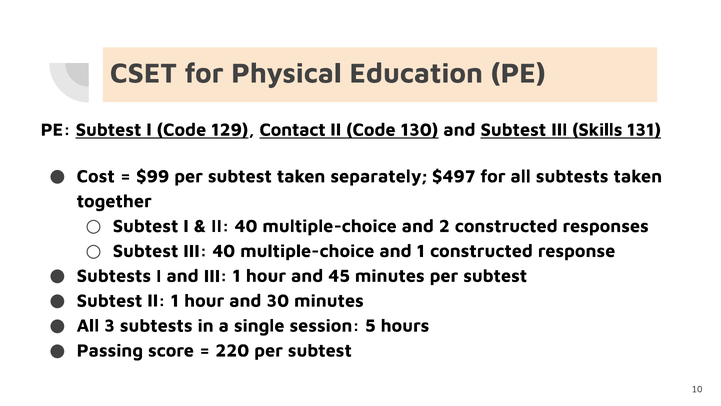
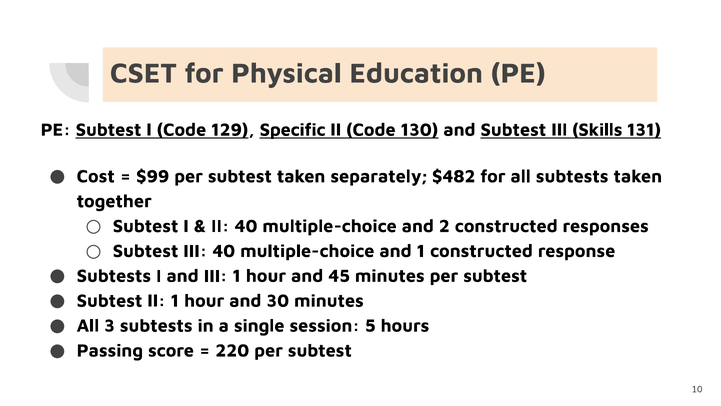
Contact: Contact -> Specific (293, 130)
$497: $497 -> $482 (454, 176)
